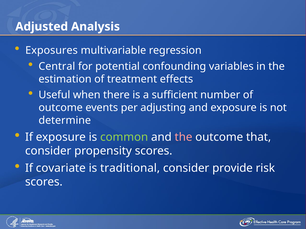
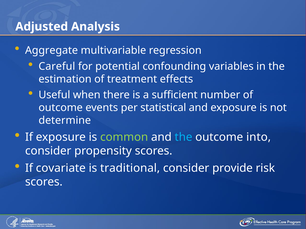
Exposures: Exposures -> Aggregate (52, 51)
Central: Central -> Careful (57, 67)
adjusting: adjusting -> statistical (163, 108)
the colour: pink -> light blue (183, 137)
that: that -> into (259, 137)
